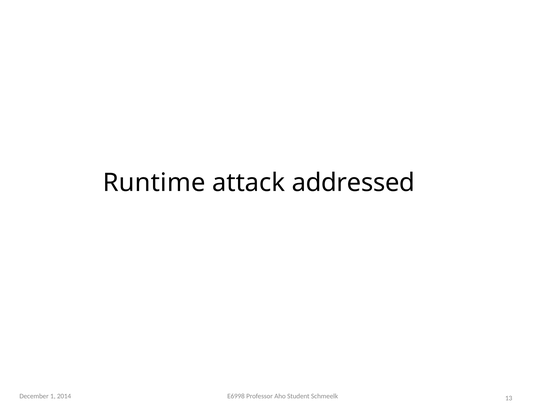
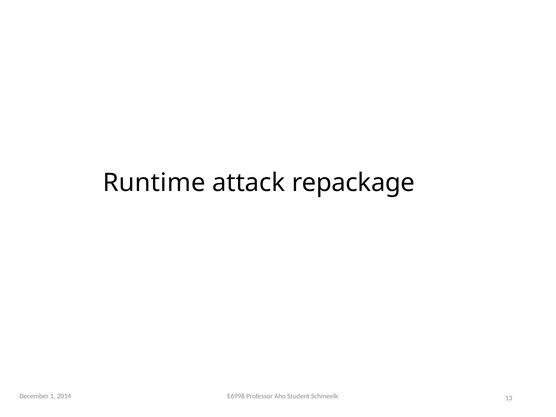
addressed: addressed -> repackage (353, 183)
